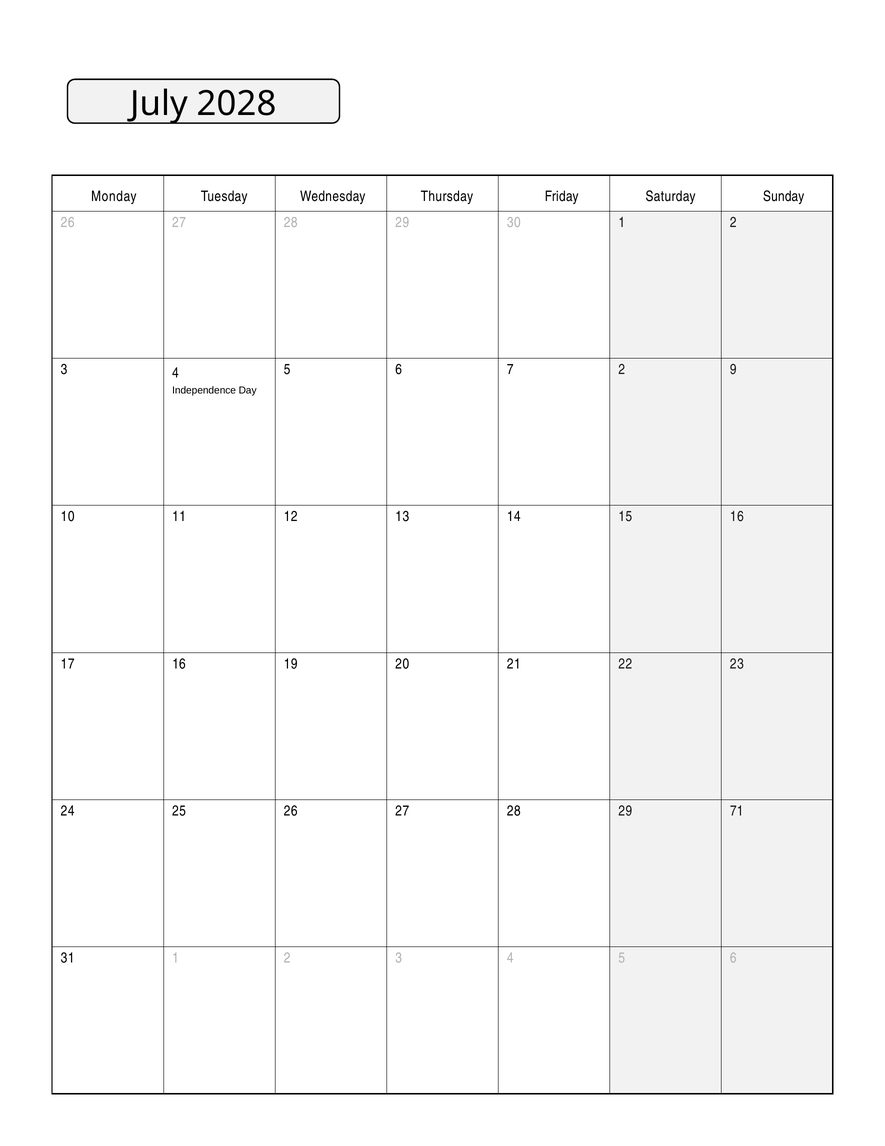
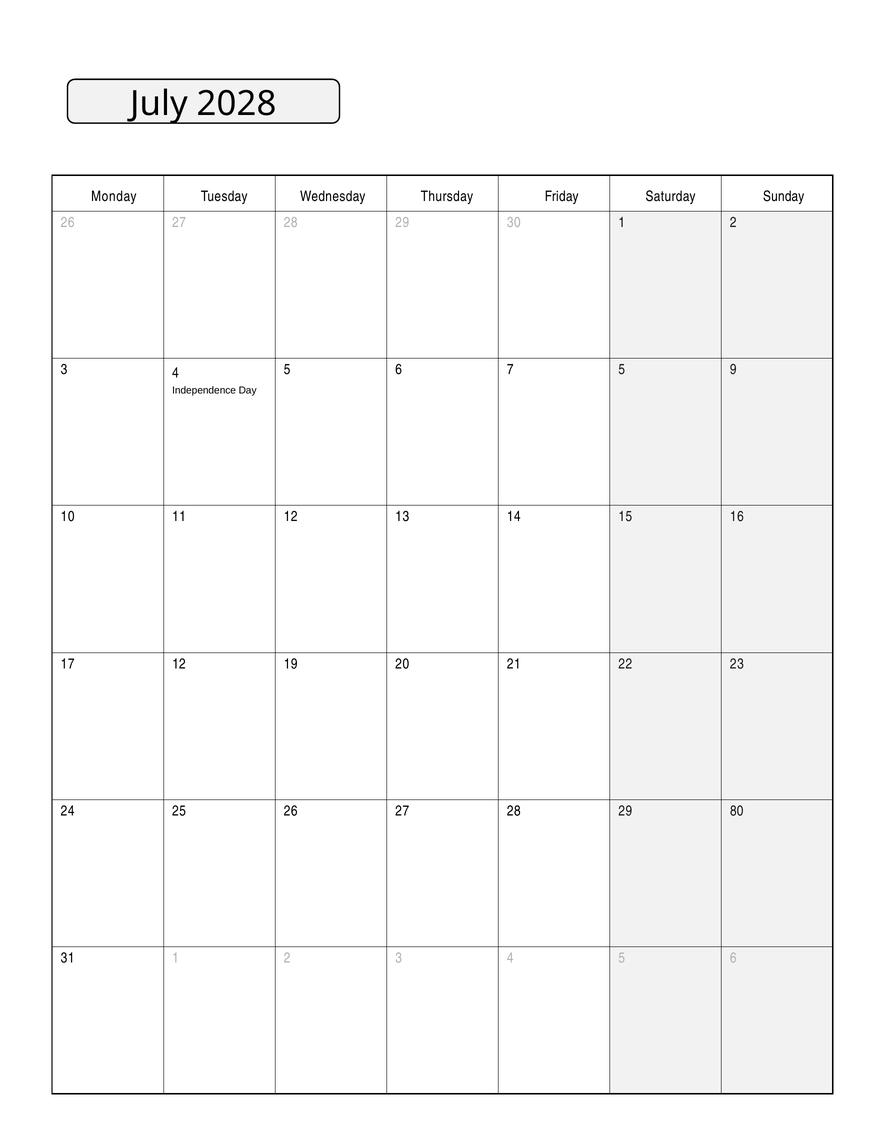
7 2: 2 -> 5 (622, 369)
17 16: 16 -> 12 (179, 663)
71: 71 -> 80 (737, 810)
